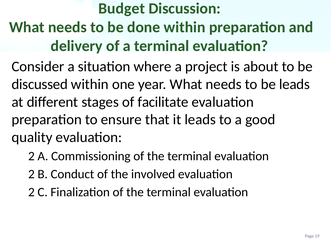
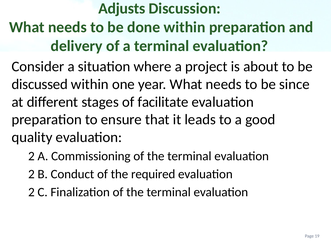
Budget: Budget -> Adjusts (122, 9)
be leads: leads -> since (294, 84)
involved: involved -> required (153, 174)
